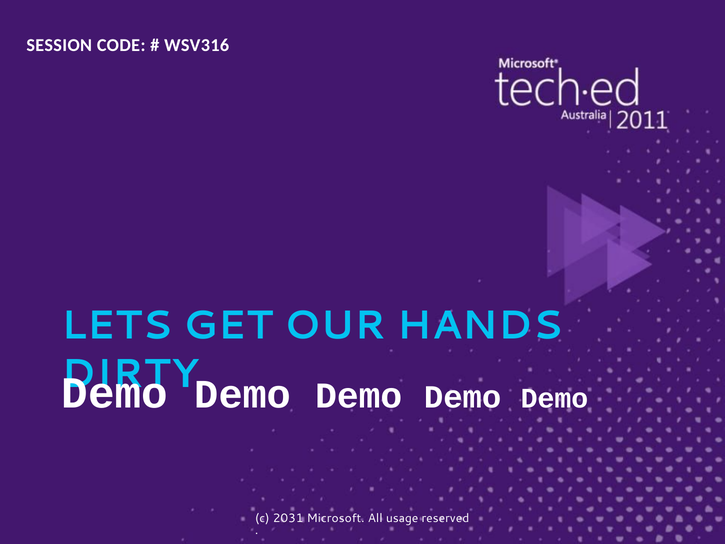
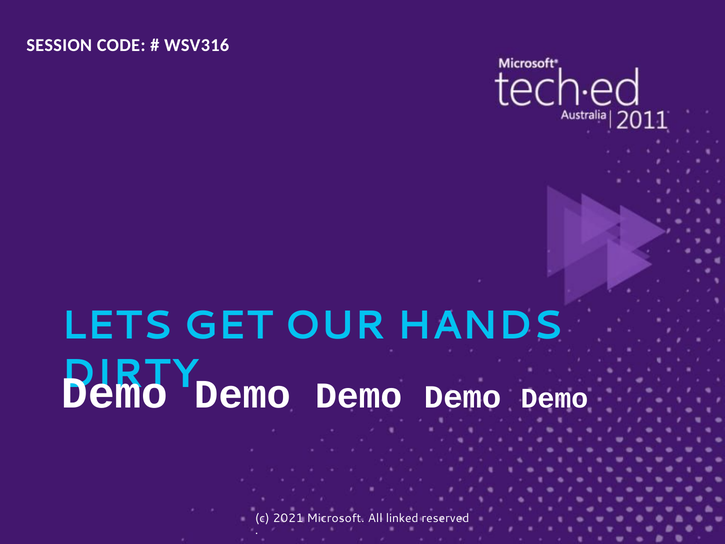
2031: 2031 -> 2021 (288, 518)
usage: usage -> linked (402, 518)
